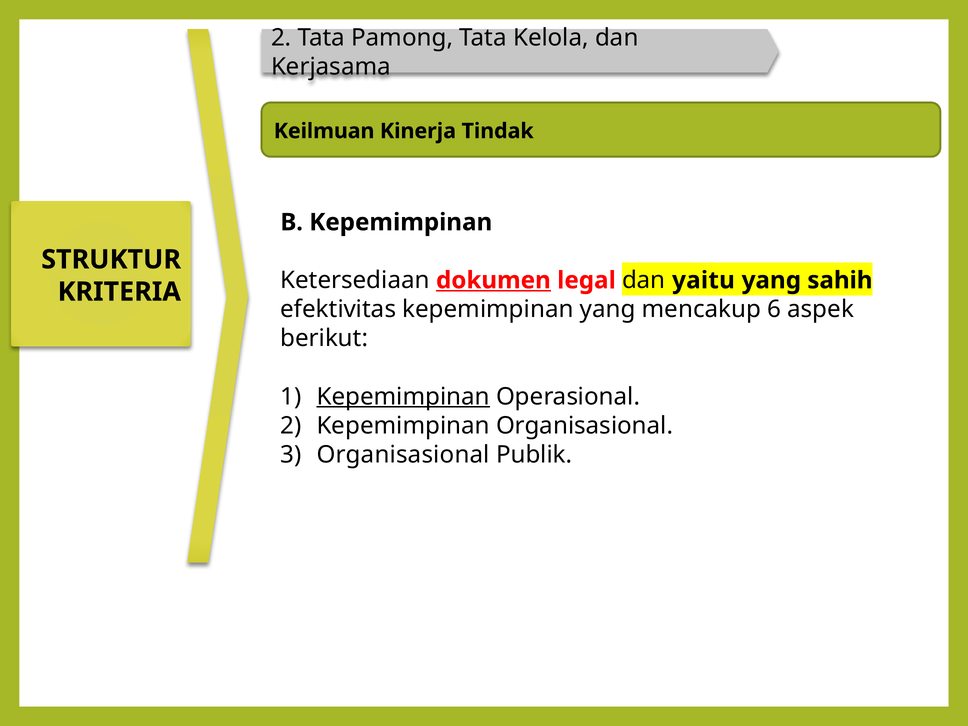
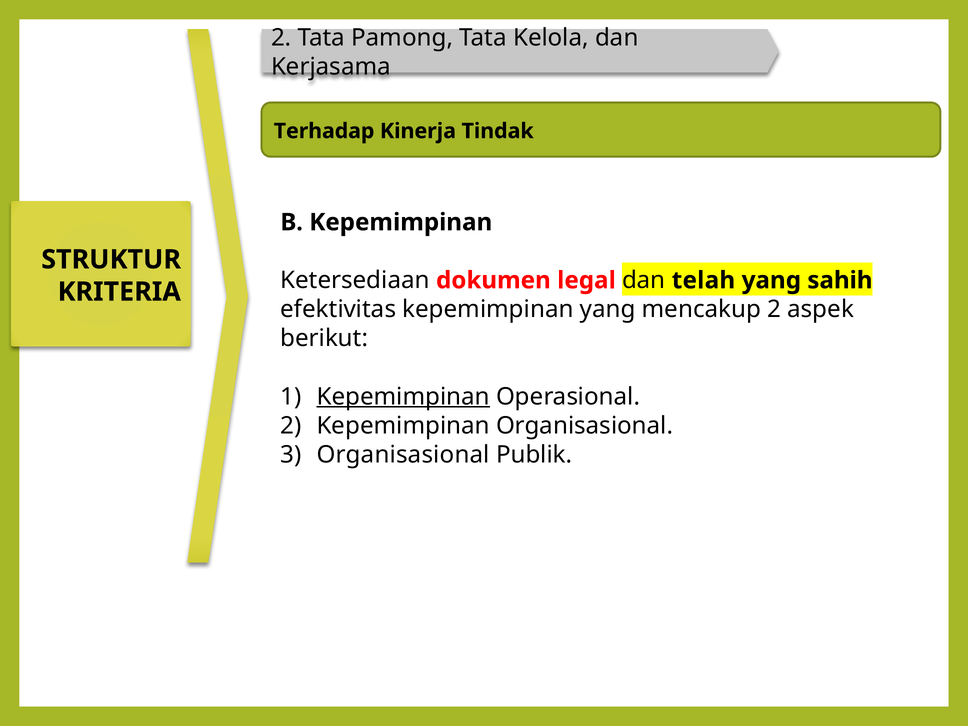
Keilmuan: Keilmuan -> Terhadap (324, 131)
dokumen underline: present -> none (493, 280)
yaitu: yaitu -> telah (703, 280)
mencakup 6: 6 -> 2 (774, 309)
